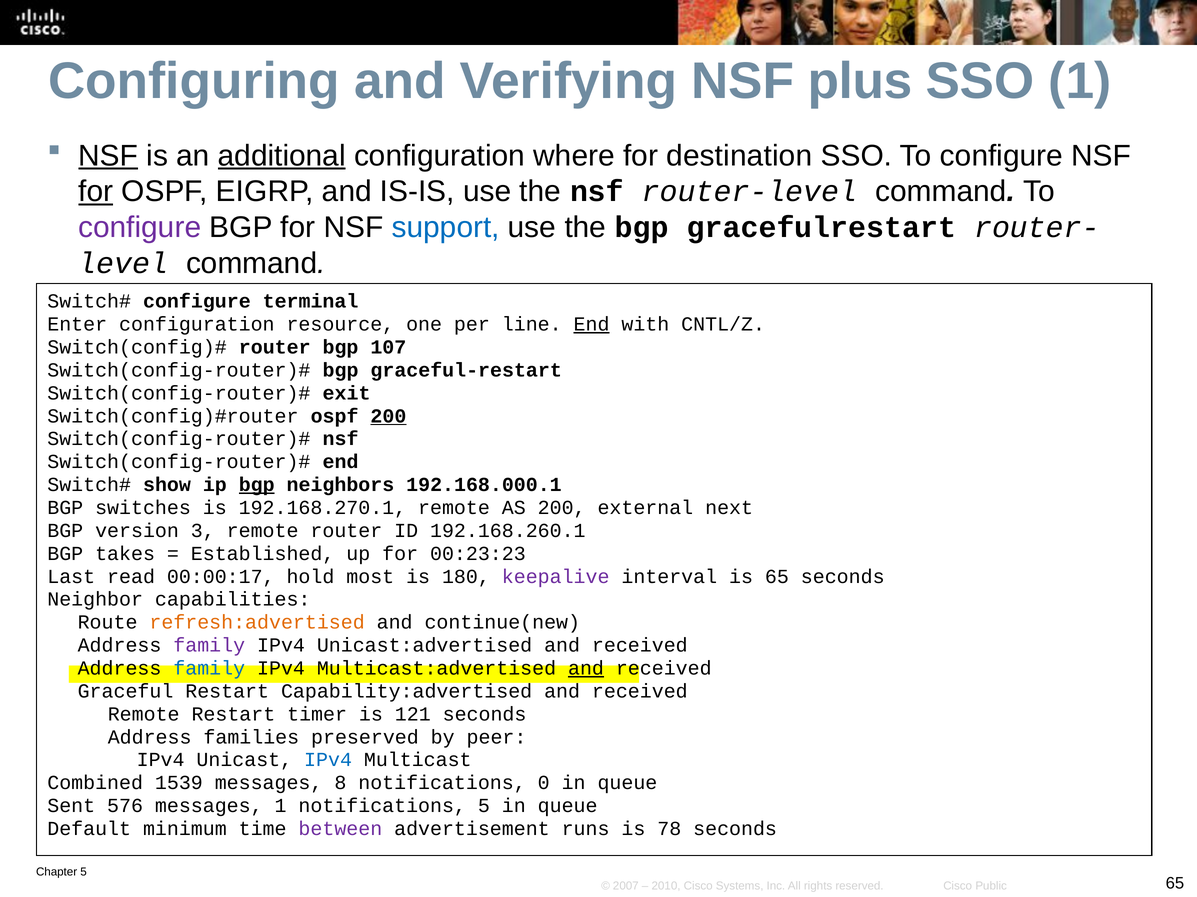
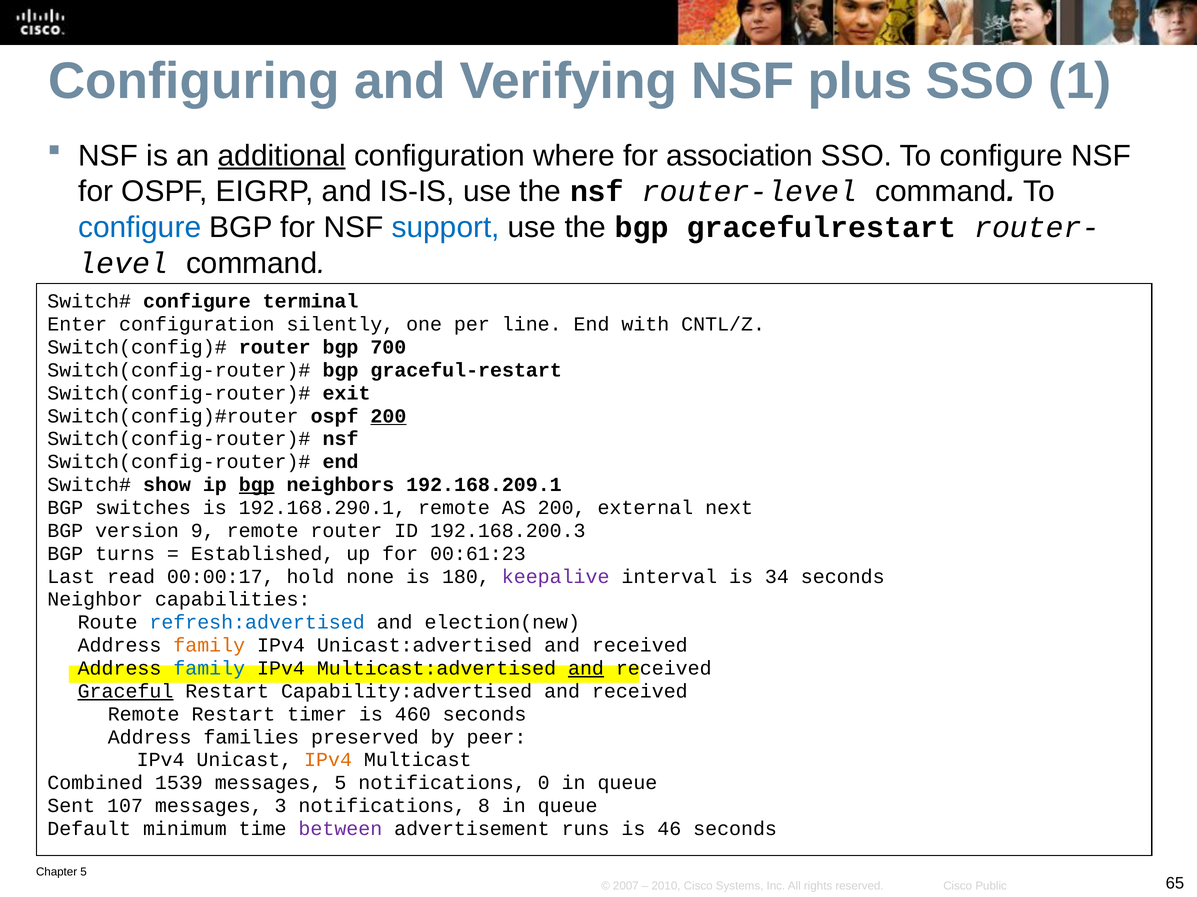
NSF underline: present -> none (108, 156)
destination: destination -> association (740, 156)
for underline: present -> none (96, 192)
configure colour: purple -> blue (140, 228)
resource: resource -> silently (340, 324)
End underline: present -> none (592, 324)
107: 107 -> 700 (388, 347)
192.168.000.1: 192.168.000.1 -> 192.168.209.1 (484, 485)
192.168.270.1: 192.168.270.1 -> 192.168.290.1 (322, 508)
3: 3 -> 9 (203, 531)
192.168.260.1: 192.168.260.1 -> 192.168.200.3 (508, 531)
takes: takes -> turns (125, 554)
00:23:23: 00:23:23 -> 00:61:23 (478, 554)
most: most -> none (370, 577)
is 65: 65 -> 34 (777, 577)
refresh:advertised colour: orange -> blue (257, 623)
continue(new: continue(new -> election(new (502, 623)
family colour: purple -> orange (209, 646)
Graceful underline: none -> present (126, 692)
121: 121 -> 460 (413, 715)
IPv4 colour: blue -> orange (328, 761)
messages 8: 8 -> 5 (340, 783)
576: 576 -> 107 (125, 806)
messages 1: 1 -> 3 (281, 806)
notifications 5: 5 -> 8 (484, 806)
78: 78 -> 46 (669, 829)
